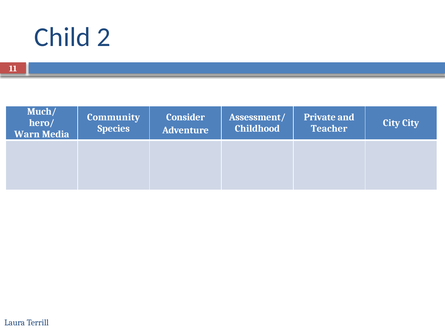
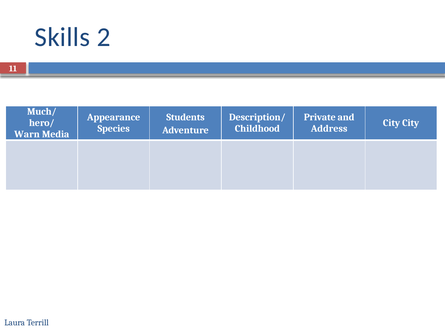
Child: Child -> Skills (62, 37)
Community: Community -> Appearance (114, 117)
Consider: Consider -> Students (186, 117)
Assessment/: Assessment/ -> Description/ (257, 117)
Teacher: Teacher -> Address (329, 129)
